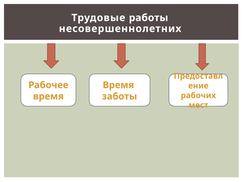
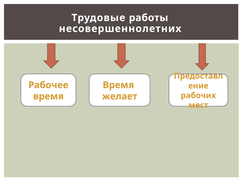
заботы: заботы -> желает (120, 97)
